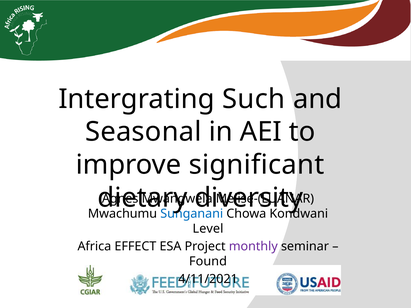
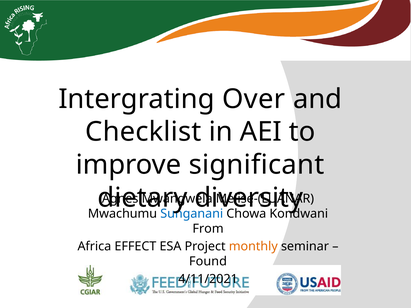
Such: Such -> Over (254, 99)
Seasonal: Seasonal -> Checklist (143, 132)
Level: Level -> From (208, 229)
monthly colour: purple -> orange (253, 247)
